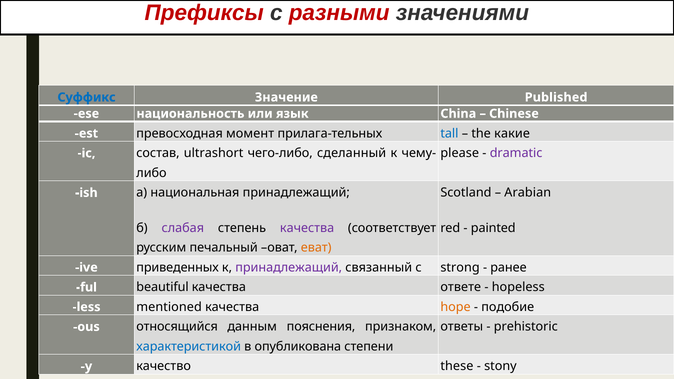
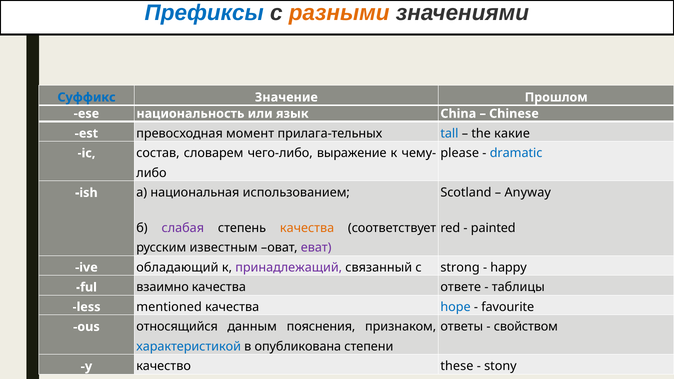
Префиксы colour: red -> blue (204, 13)
разными colour: red -> orange (339, 13)
Published: Published -> Прошлом (556, 97)
dramatic colour: purple -> blue (516, 153)
ultrashort: ultrashort -> словарем (214, 153)
сделанный: сделанный -> выражение (352, 153)
Arabian: Arabian -> Anyway (528, 193)
национальная принадлежащий: принадлежащий -> использованием (296, 193)
качества colour: purple -> orange (307, 228)
печальный: печальный -> известным (224, 248)
еват colour: orange -> purple (316, 248)
приведенных: приведенных -> обладающий (177, 268)
ранее: ранее -> happy (509, 268)
beautiful: beautiful -> взаимно (163, 287)
hopeless: hopeless -> таблицы (518, 287)
hope colour: orange -> blue (456, 307)
подобие: подобие -> favourite (508, 307)
prehistoric: prehistoric -> свойством (526, 327)
